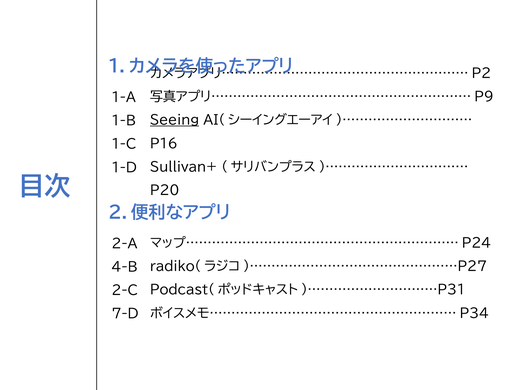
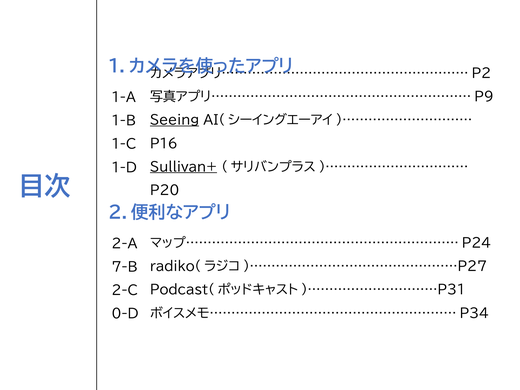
Sullivan+ underline: none -> present (183, 167)
4-B: 4-B -> 7-B (125, 267)
7-D: 7-D -> 0-D (125, 314)
